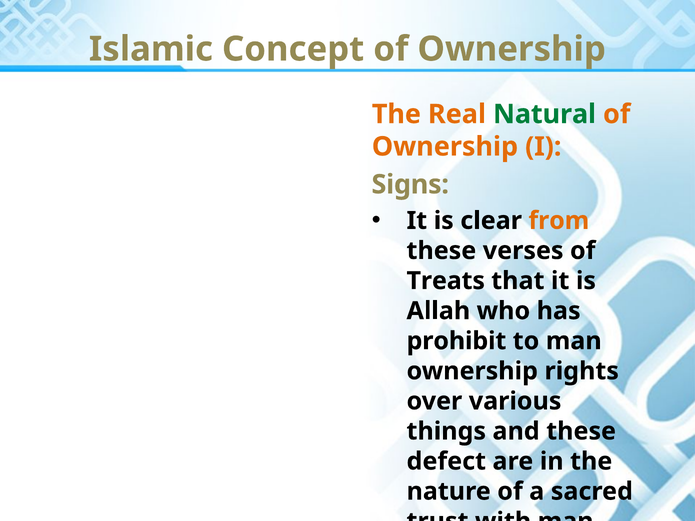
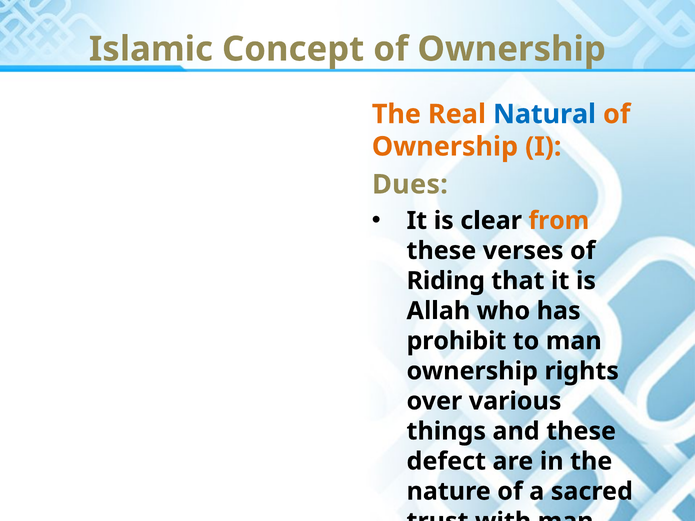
Natural colour: green -> blue (545, 114)
Signs: Signs -> Dues (410, 185)
Treats: Treats -> Riding (446, 281)
